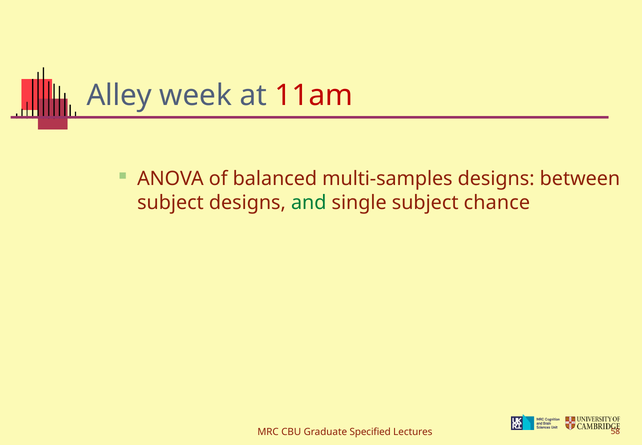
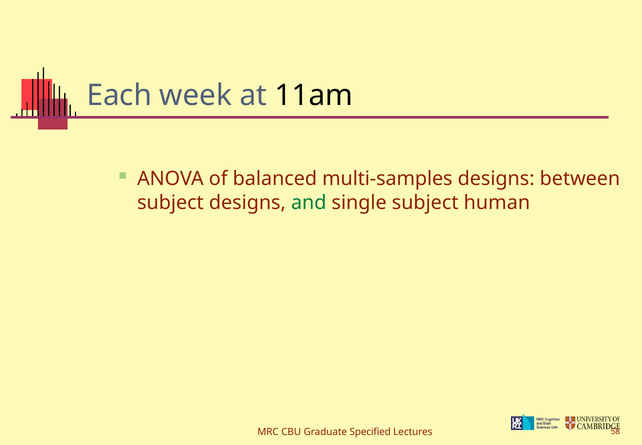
Alley: Alley -> Each (119, 95)
11am colour: red -> black (314, 95)
chance: chance -> human (497, 202)
